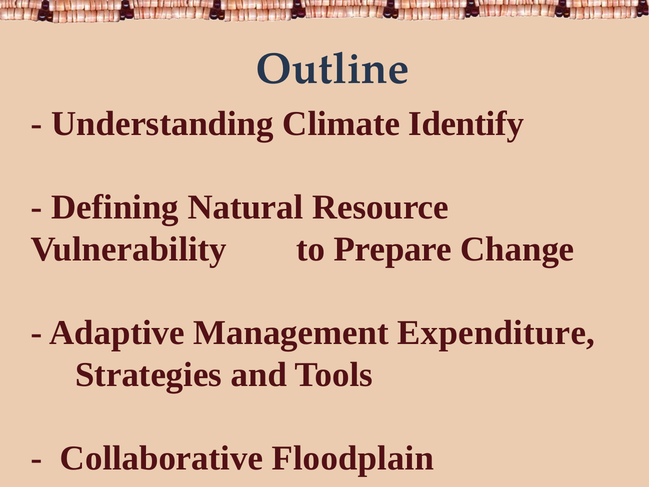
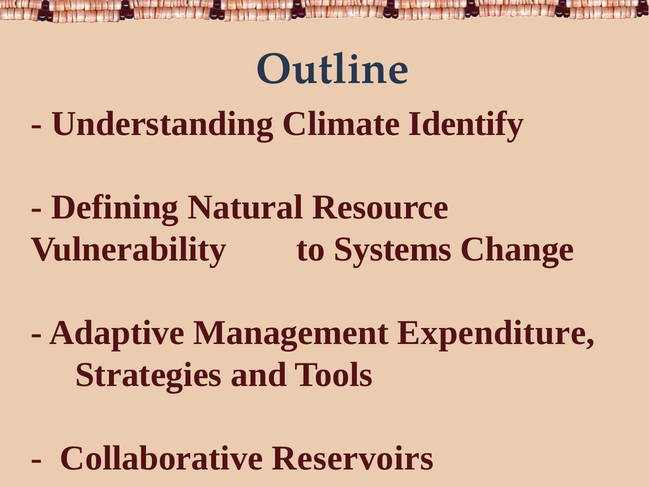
Prepare: Prepare -> Systems (393, 249)
Floodplain: Floodplain -> Reservoirs (353, 458)
